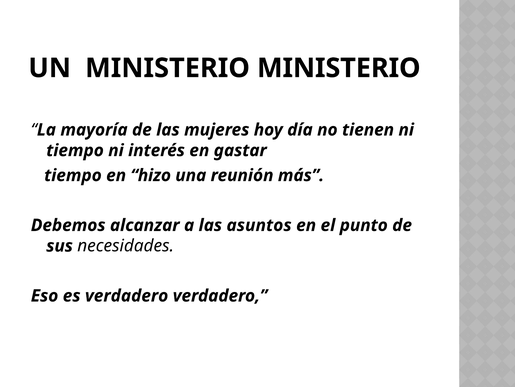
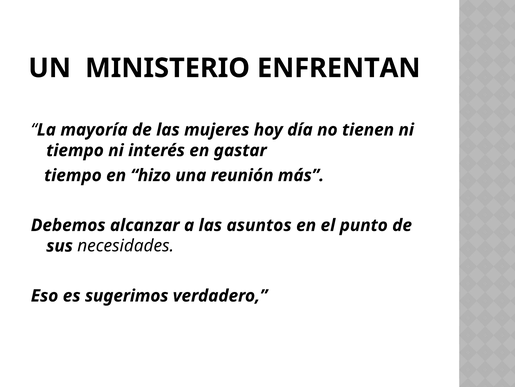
MINISTERIO MINISTERIO: MINISTERIO -> ENFRENTAN (339, 68)
es verdadero: verdadero -> sugerimos (127, 295)
